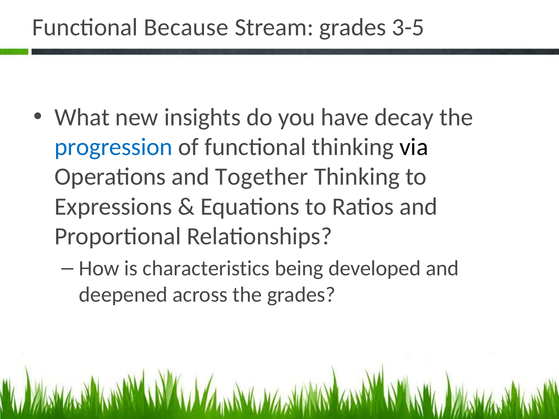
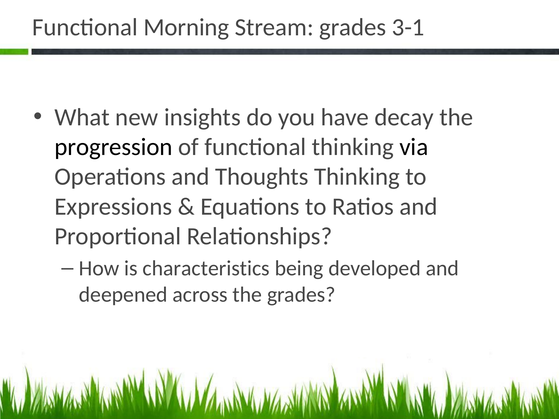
Because: Because -> Morning (186, 27)
3-5: 3-5 -> 3-1 (408, 27)
progression colour: blue -> black (114, 147)
Together: Together -> Thoughts (262, 177)
